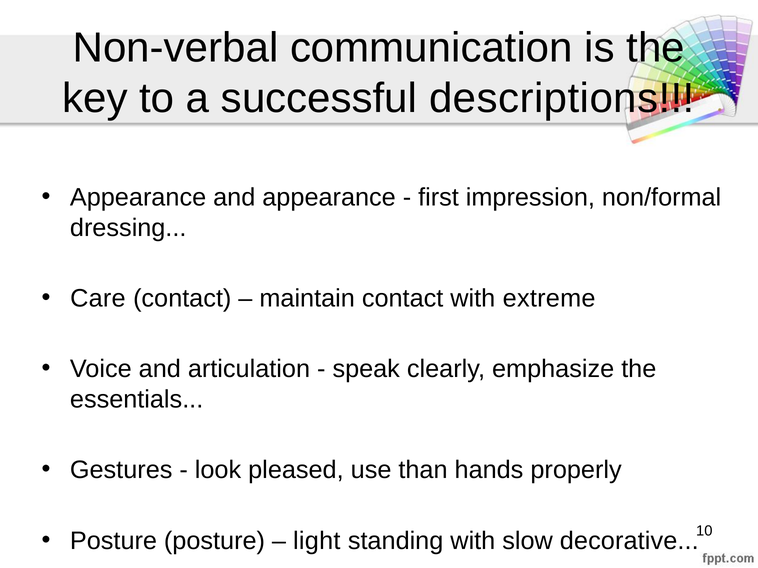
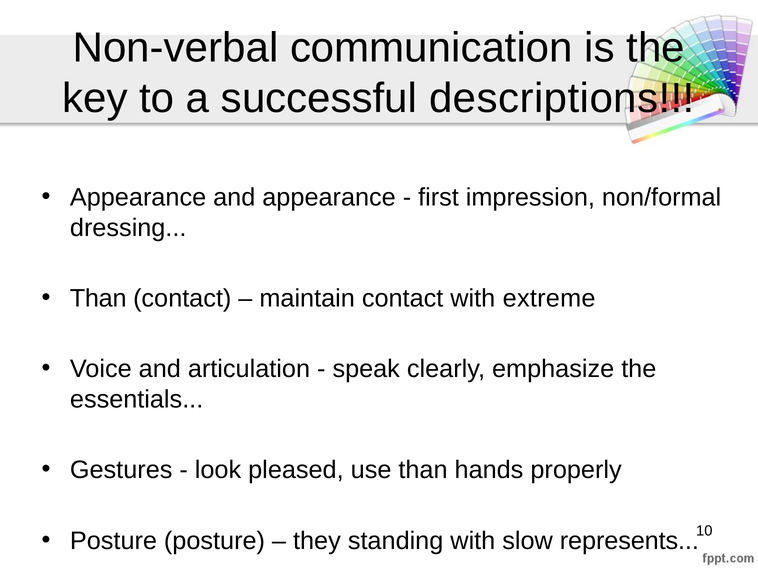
Care: Care -> Than (98, 299)
light: light -> they (317, 541)
decorative: decorative -> represents (629, 541)
